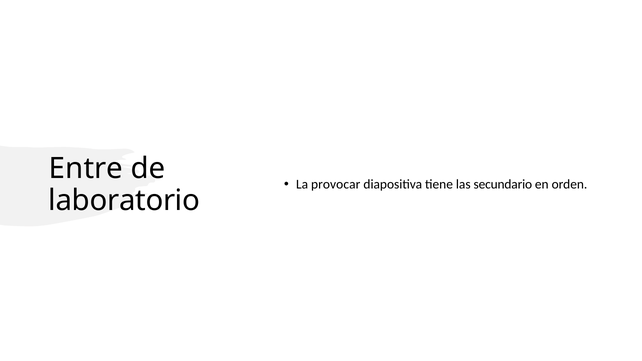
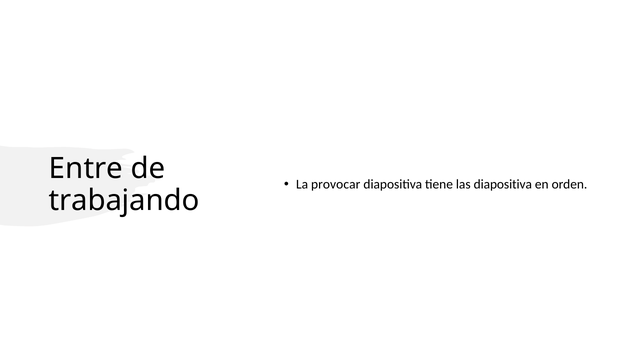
las secundario: secundario -> diapositiva (503, 185)
laboratorio: laboratorio -> trabajando (124, 200)
